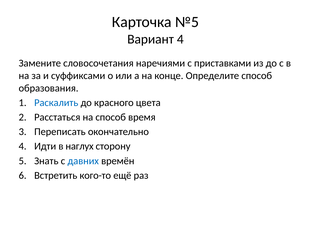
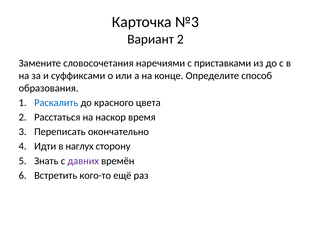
№5: №5 -> №3 (187, 22)
Вариант 4: 4 -> 2 (180, 39)
на способ: способ -> наскор (111, 117)
давних colour: blue -> purple (83, 160)
